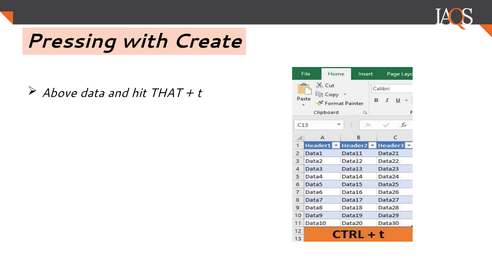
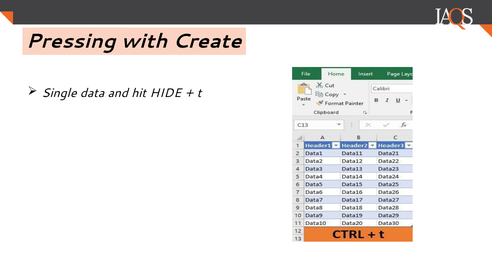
Above: Above -> Single (59, 93)
THAT: THAT -> HIDE (165, 93)
